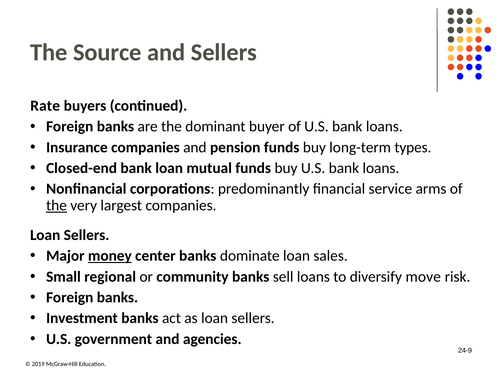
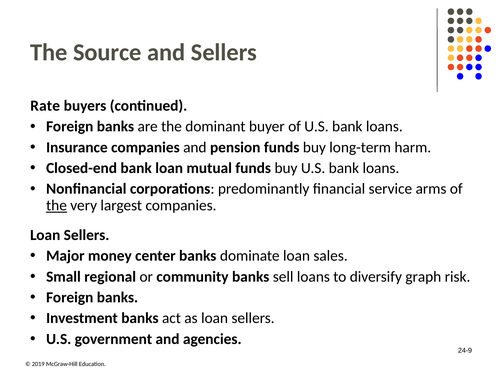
types: types -> harm (413, 147)
money underline: present -> none (110, 255)
move: move -> graph (423, 276)
